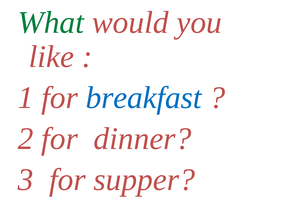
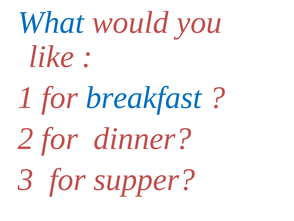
What colour: green -> blue (51, 23)
